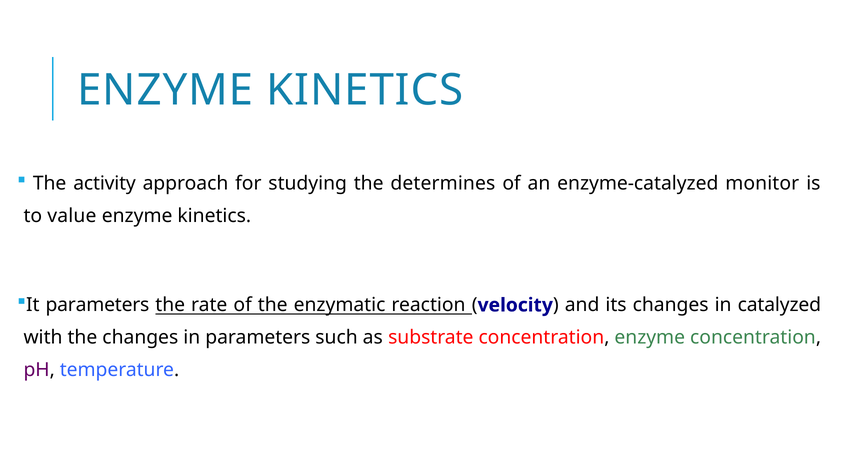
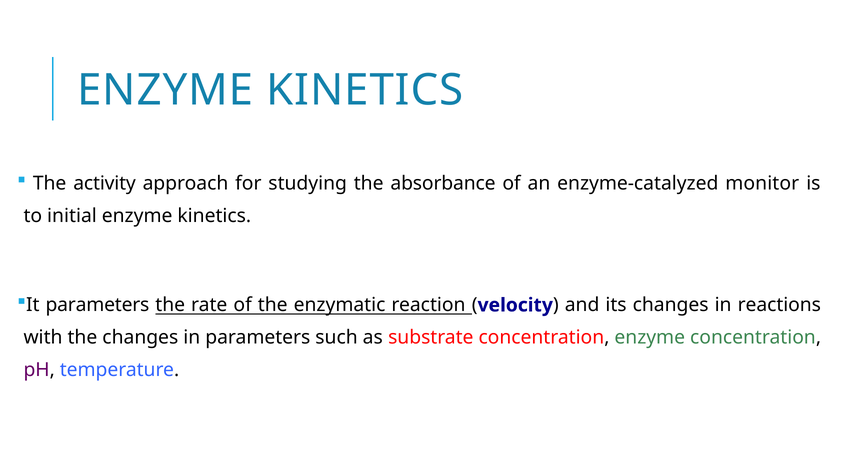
determines: determines -> absorbance (443, 183)
value: value -> initial (72, 216)
catalyzed: catalyzed -> reactions (779, 305)
